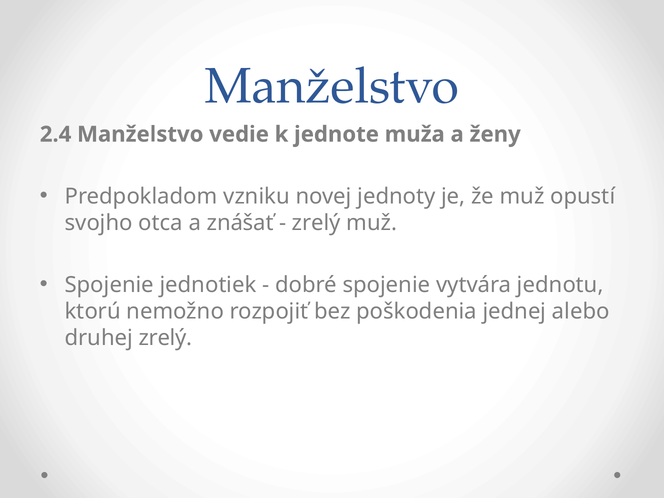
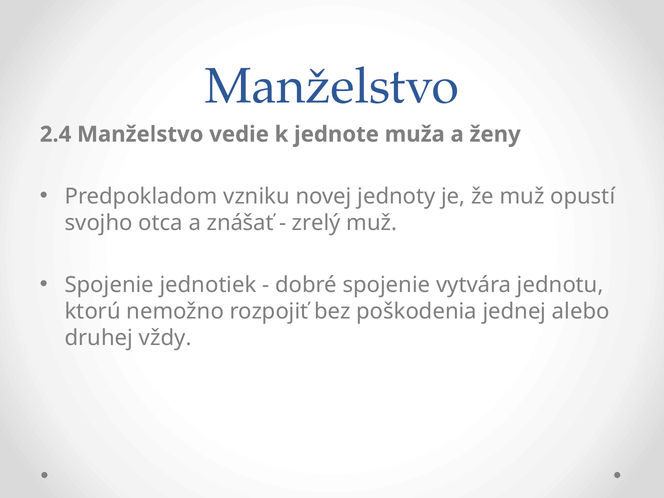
druhej zrelý: zrelý -> vždy (165, 338)
